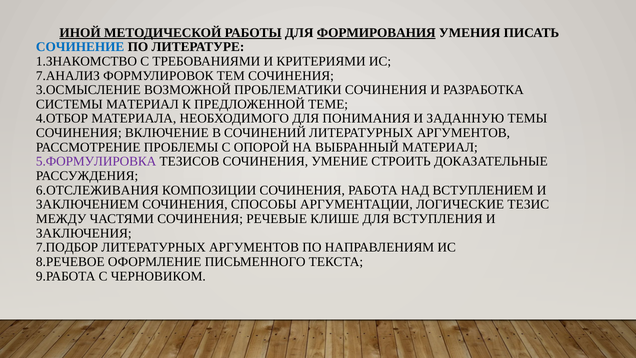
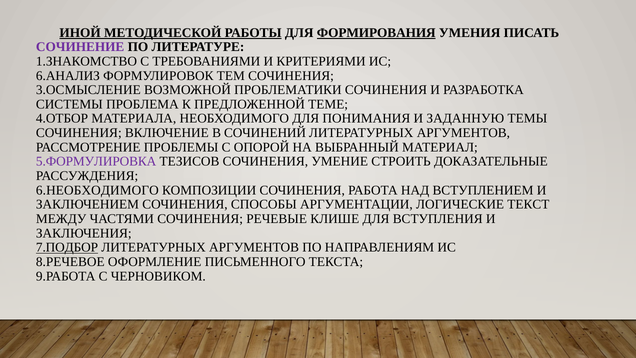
СОЧИНЕНИЕ colour: blue -> purple (80, 47)
7.АНАЛИЗ: 7.АНАЛИЗ -> 6.АНАЛИЗ (68, 76)
СИСТЕМЫ МАТЕРИАЛ: МАТЕРИАЛ -> ПРОБЛЕМА (142, 104)
6.ОТСЛЕЖИВАНИЯ: 6.ОТСЛЕЖИВАНИЯ -> 6.НЕОБХОДИМОГО (97, 190)
ТЕЗИС: ТЕЗИС -> ТЕКСТ (528, 204)
7.ПОДБОР underline: none -> present (67, 247)
